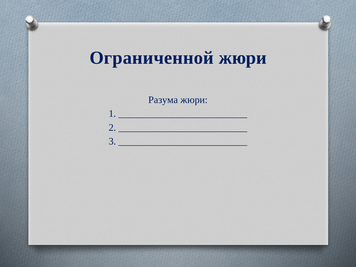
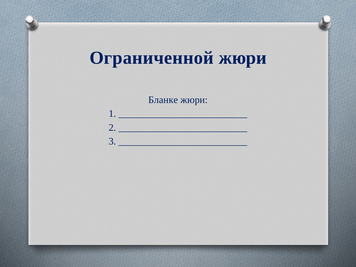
Разума: Разума -> Бланке (163, 100)
